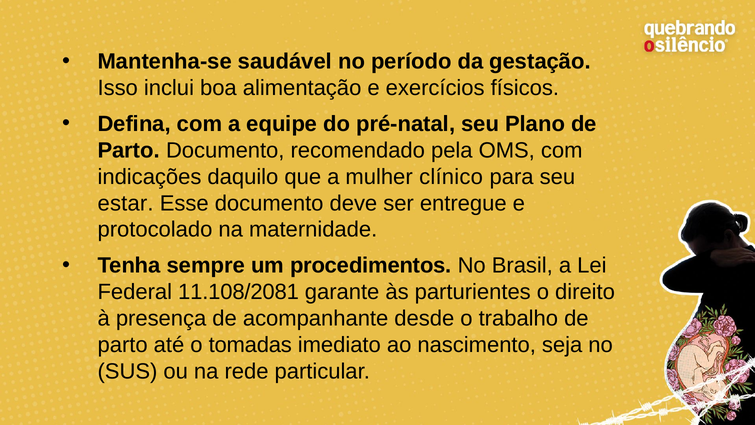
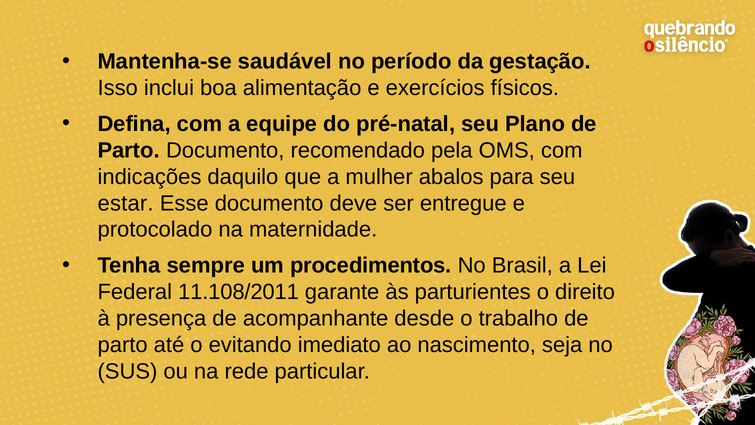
clínico: clínico -> abalos (451, 177)
11.108/2081: 11.108/2081 -> 11.108/2011 (239, 292)
tomadas: tomadas -> evitando (250, 345)
